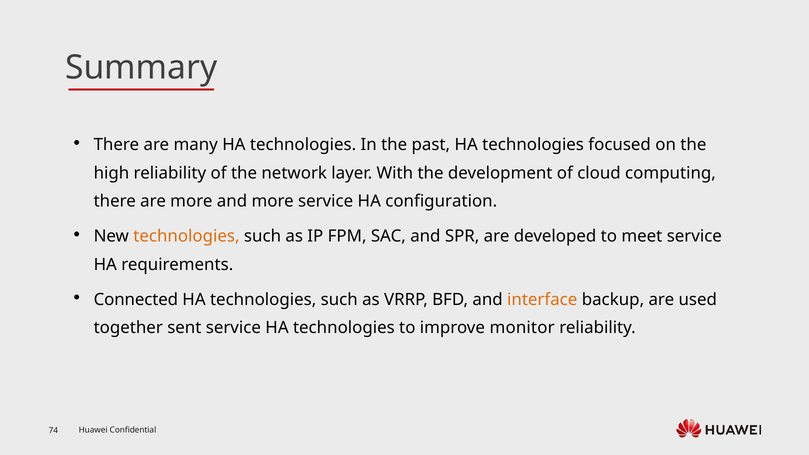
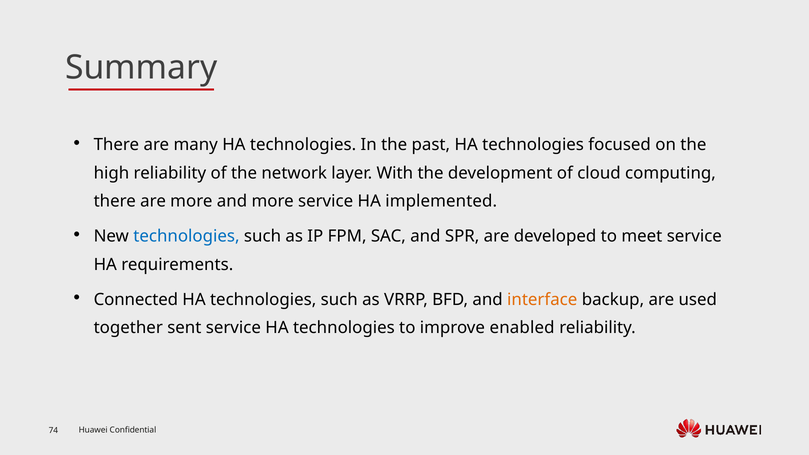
configuration: configuration -> implemented (441, 201)
technologies colour: orange -> blue (186, 236)
monitor: monitor -> enabled (522, 328)
